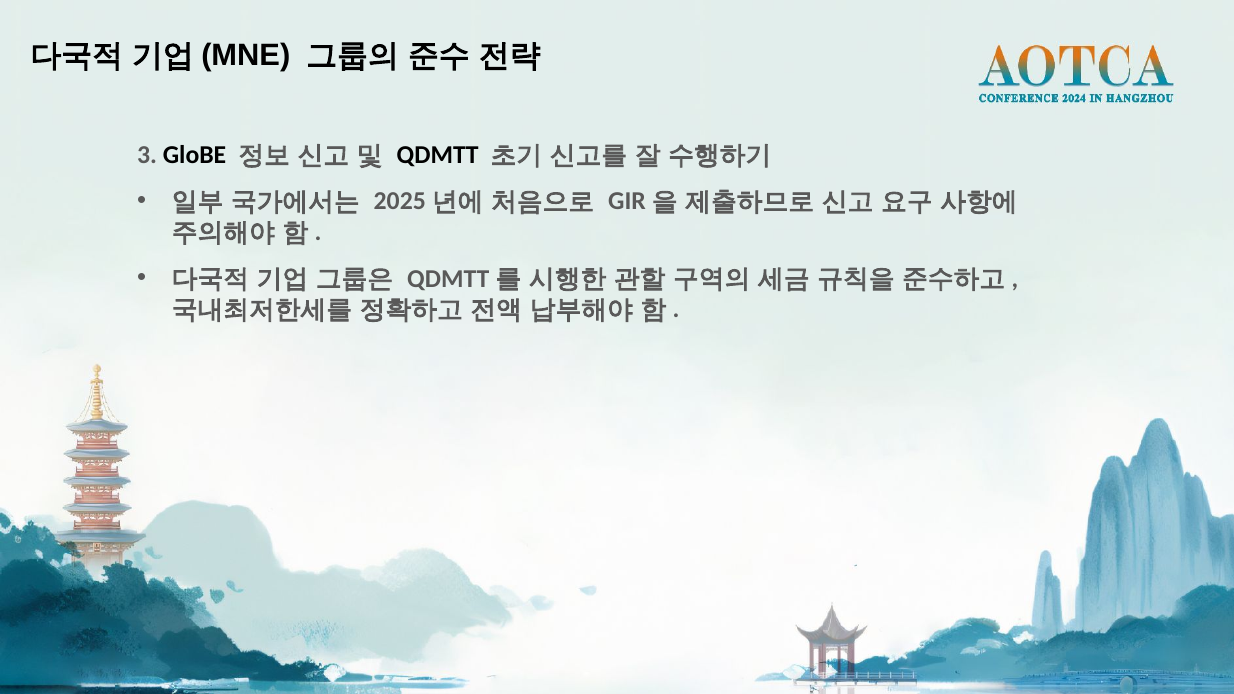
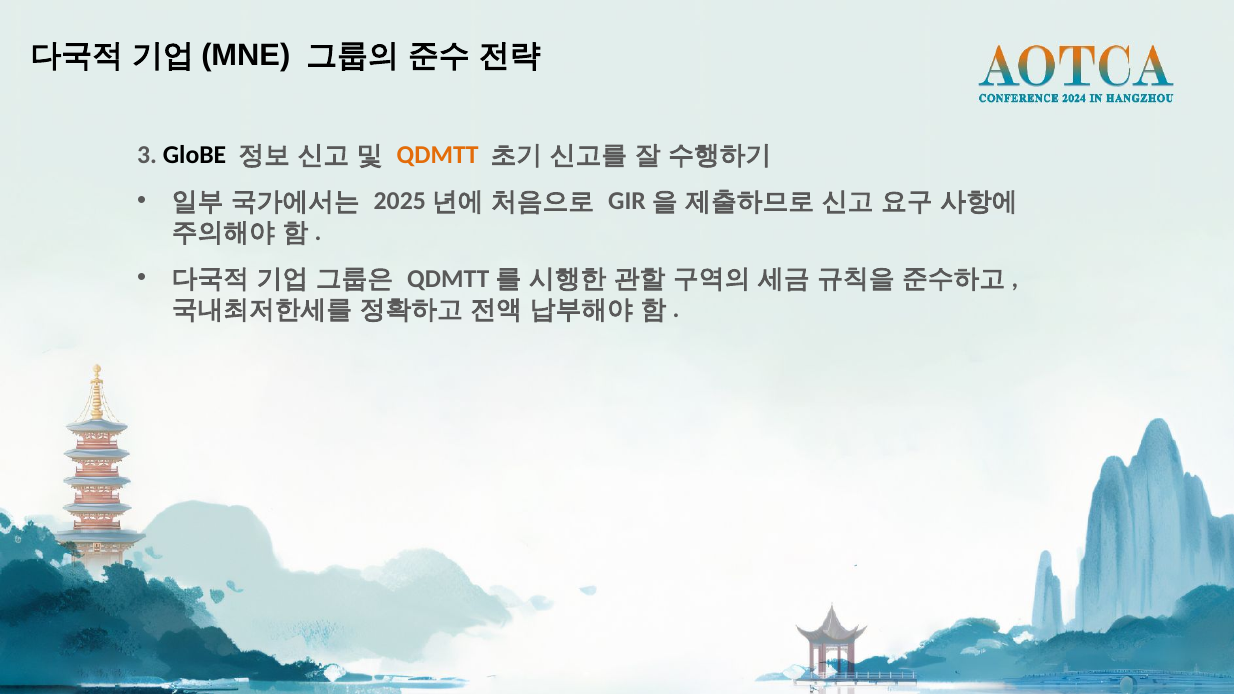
QDMTT colour: black -> orange (438, 155)
